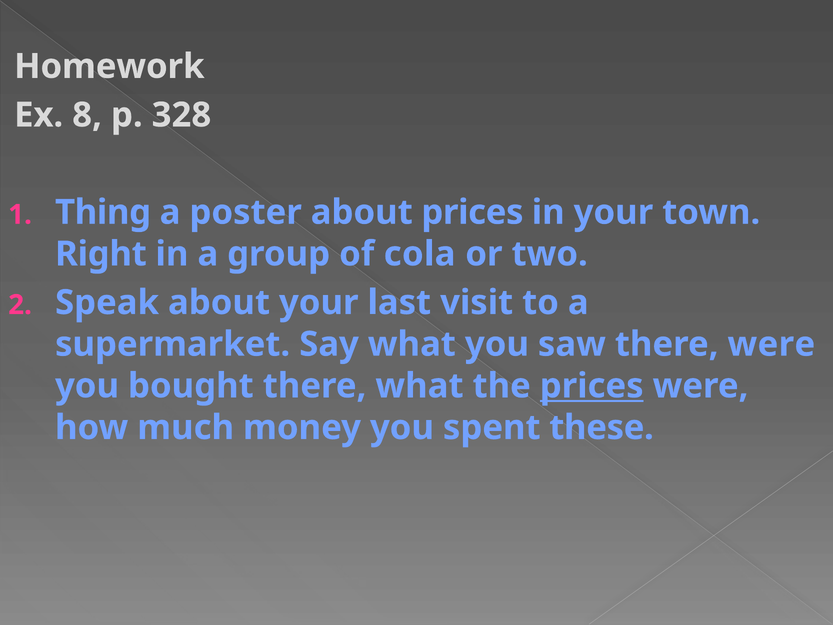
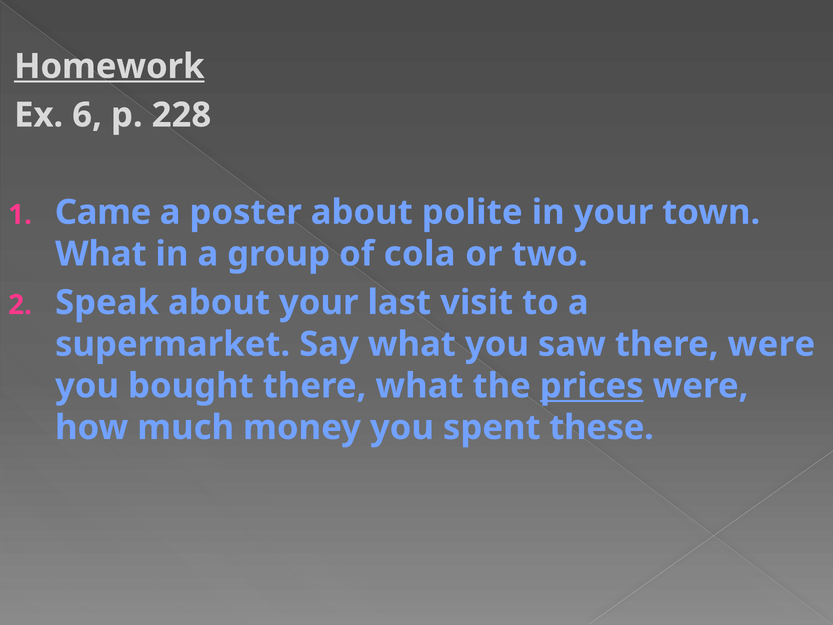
Homework underline: none -> present (109, 66)
8: 8 -> 6 (87, 115)
328: 328 -> 228 (181, 115)
Thing: Thing -> Came (103, 212)
about prices: prices -> polite (472, 212)
Right: Right -> What (101, 254)
